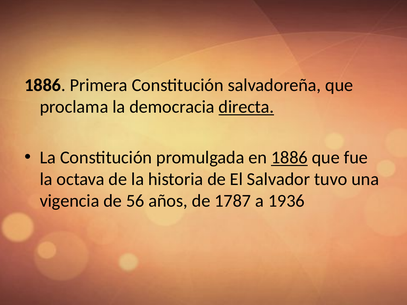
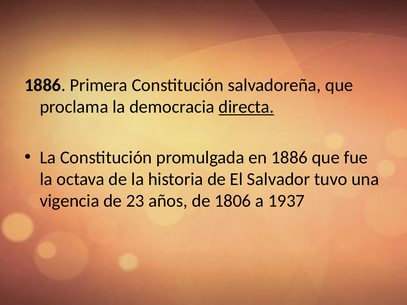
1886 underline: present -> none (289, 158)
56: 56 -> 23 (135, 201)
1787: 1787 -> 1806 (233, 201)
1936: 1936 -> 1937 (286, 201)
